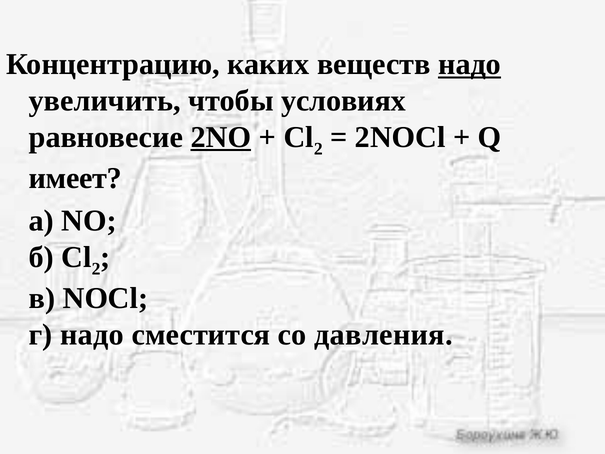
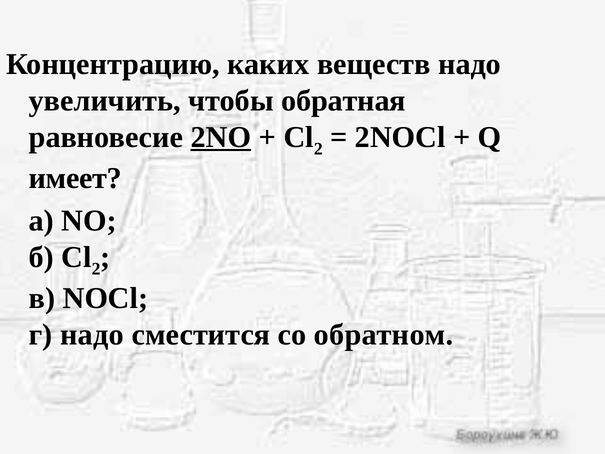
надо underline: present -> none (470, 64)
условиях: условиях -> обратная (344, 101)
давления: давления -> обратном (384, 335)
